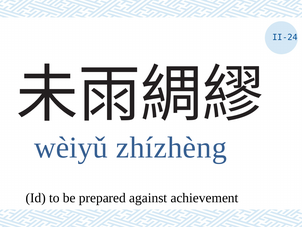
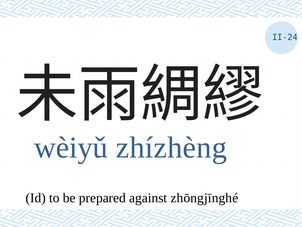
achievement: achievement -> zhōngjīnghé (204, 197)
